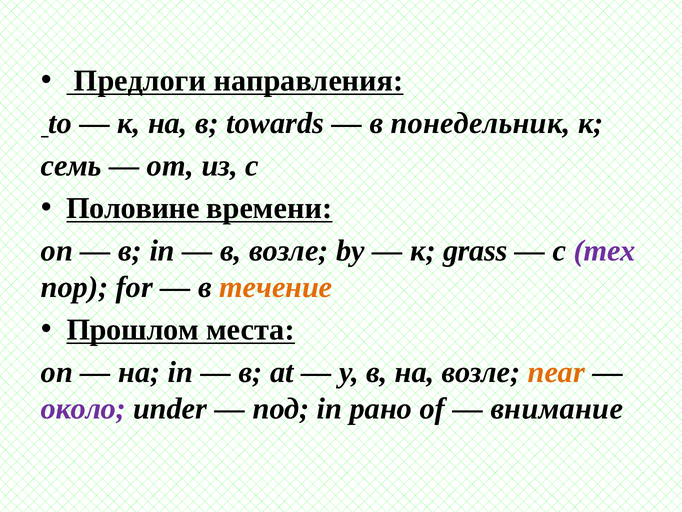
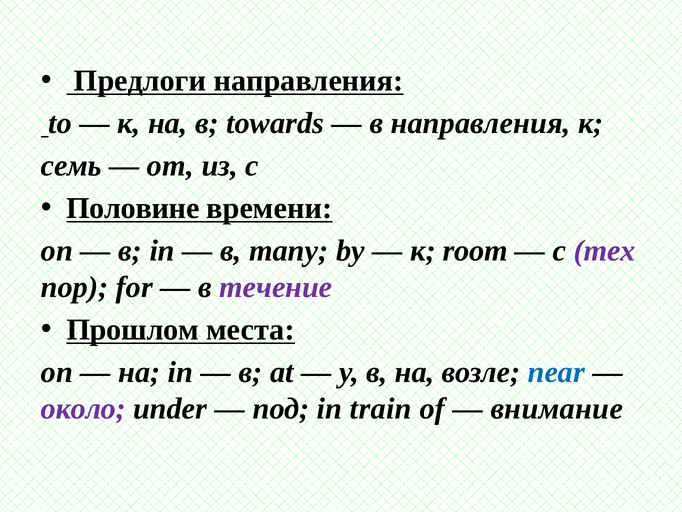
в понедельник: понедельник -> направления (481, 123)
в возле: возле -> many (289, 251)
grass: grass -> room (475, 251)
течение colour: orange -> purple (276, 287)
near colour: orange -> blue (556, 372)
рано: рано -> train (381, 408)
